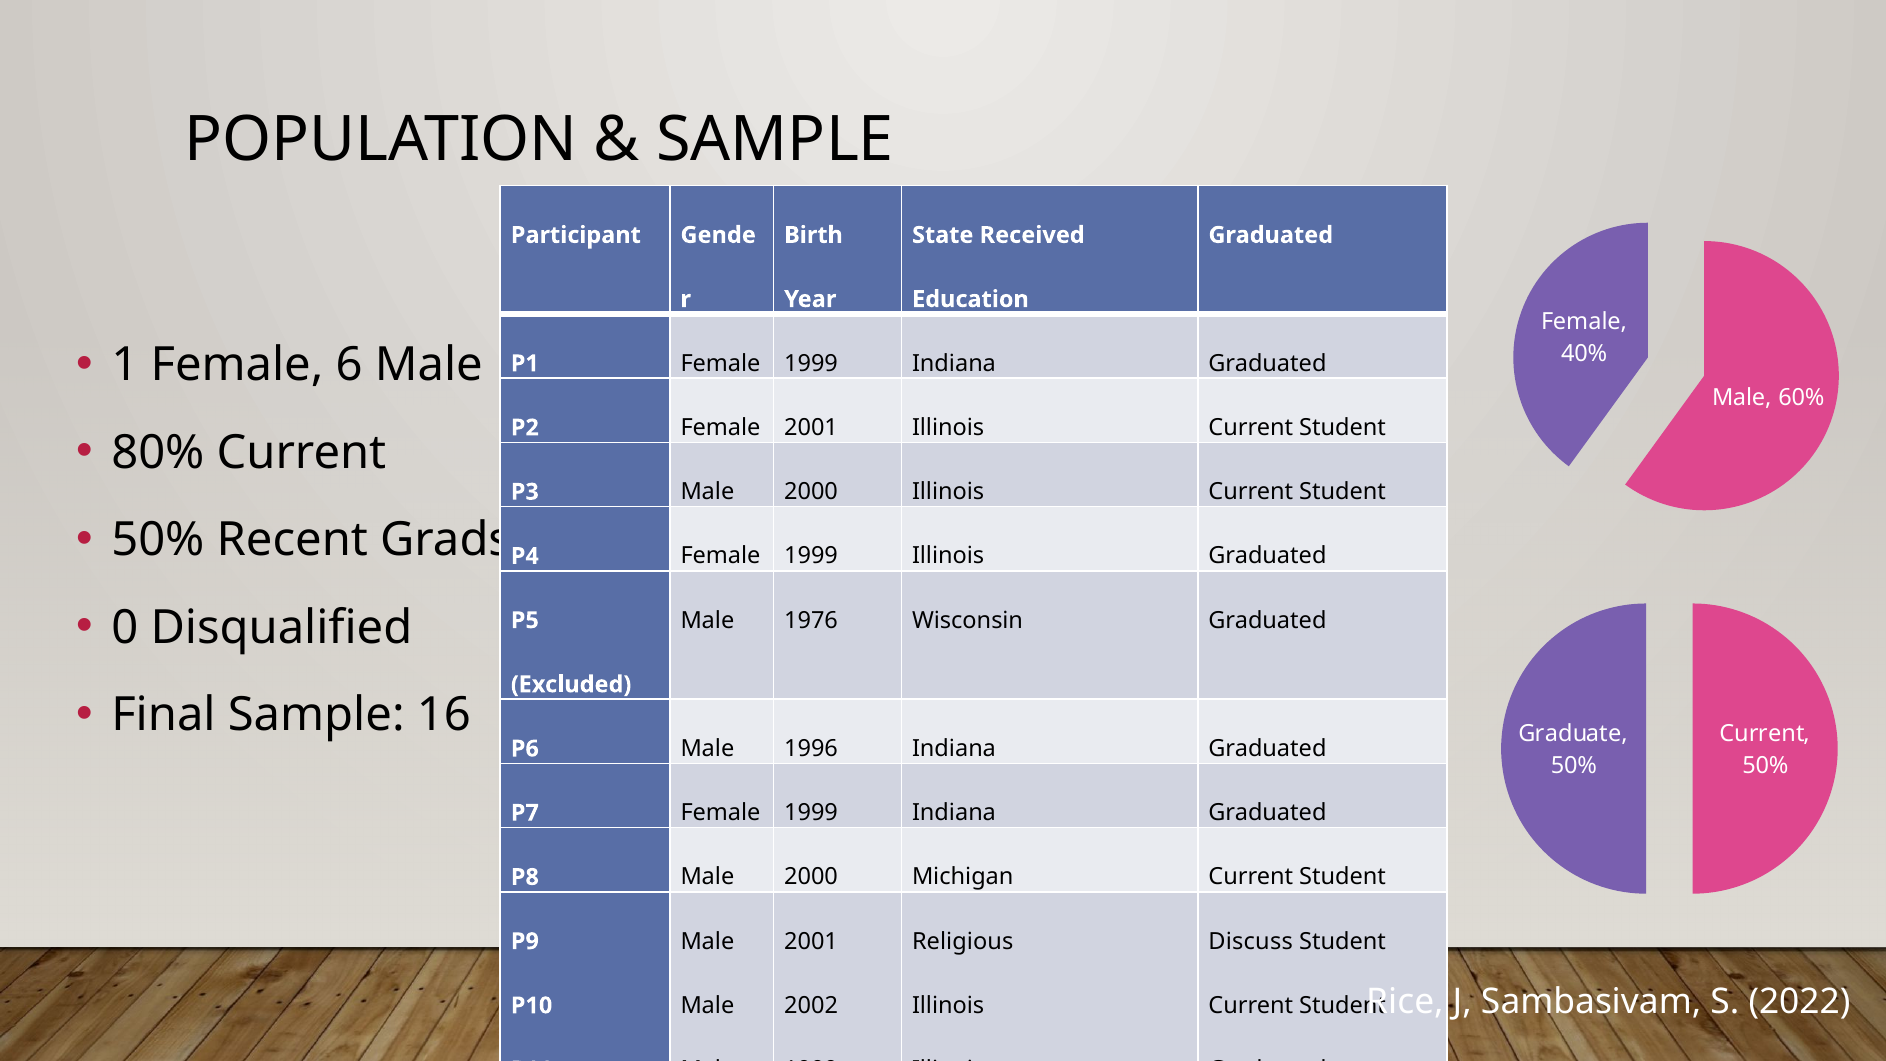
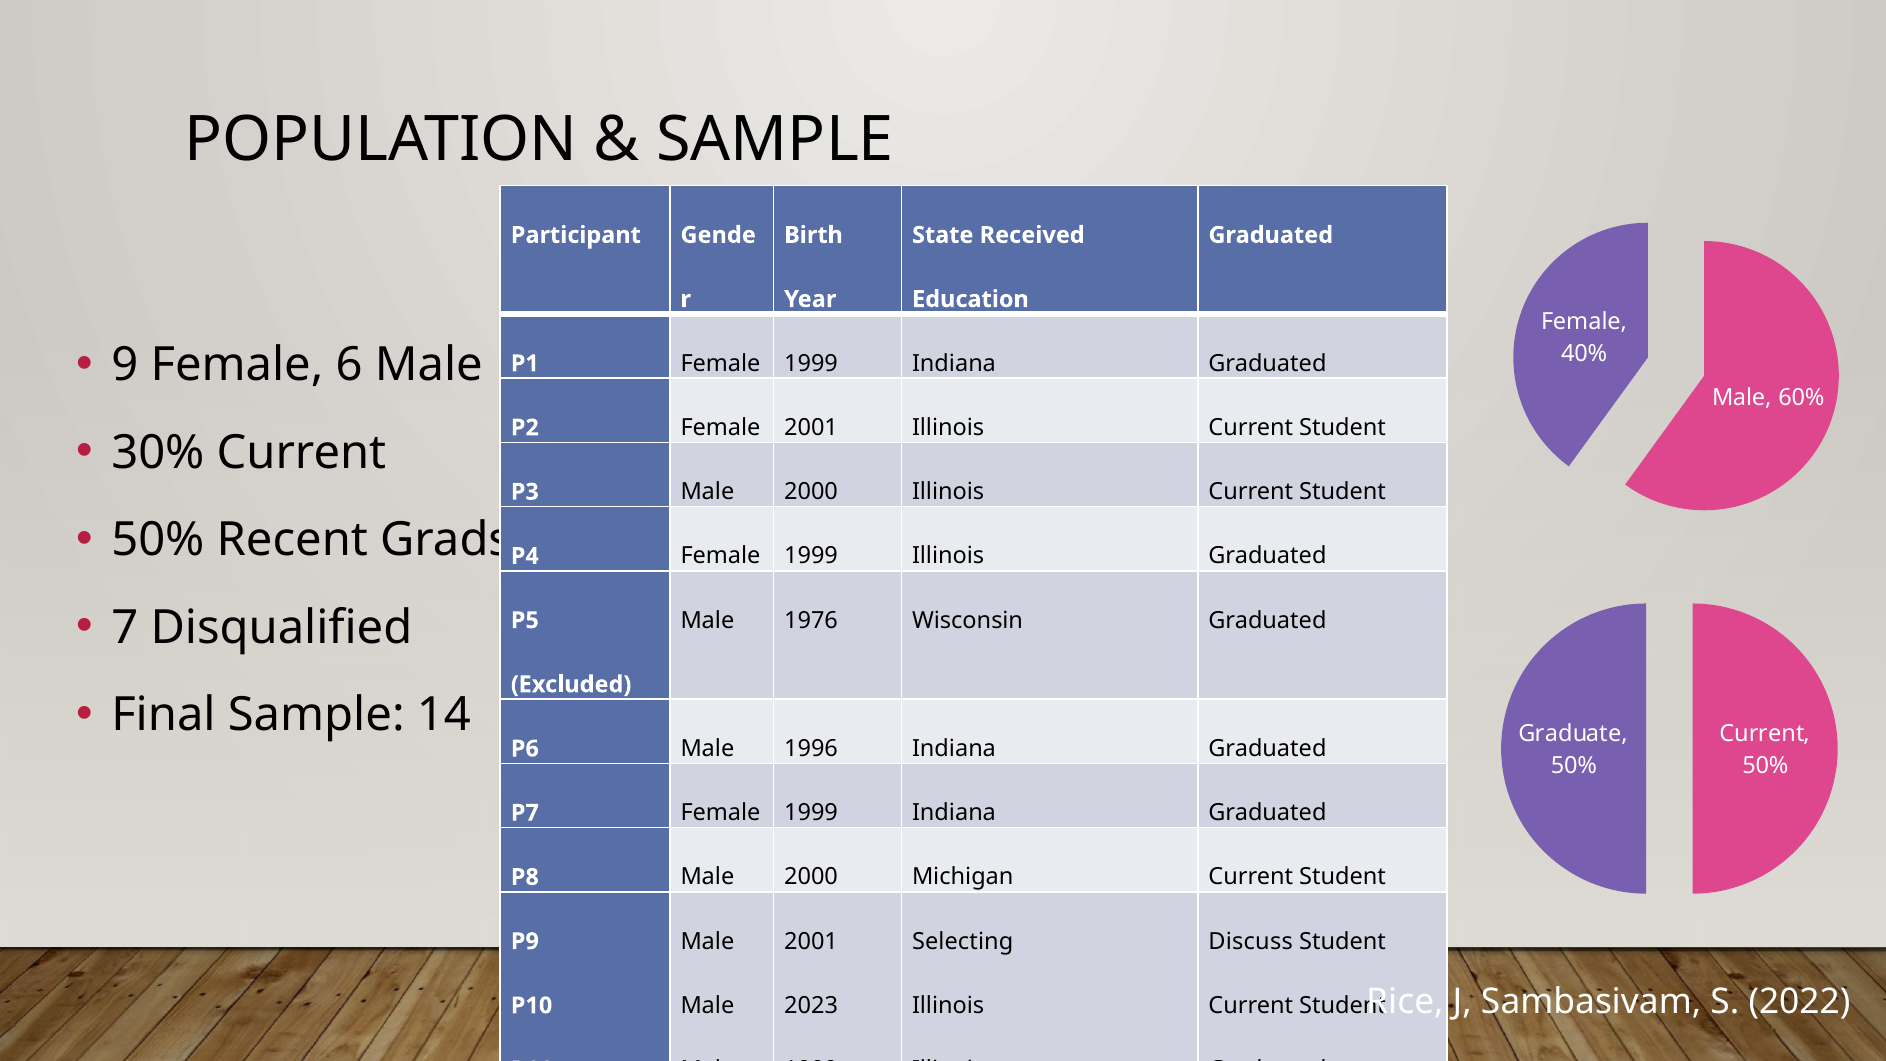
1: 1 -> 9 (125, 365)
80%: 80% -> 30% (158, 453)
0: 0 -> 7 (125, 628)
16: 16 -> 14 (444, 715)
Religious: Religious -> Selecting (963, 941)
2002: 2002 -> 2023 (811, 1005)
